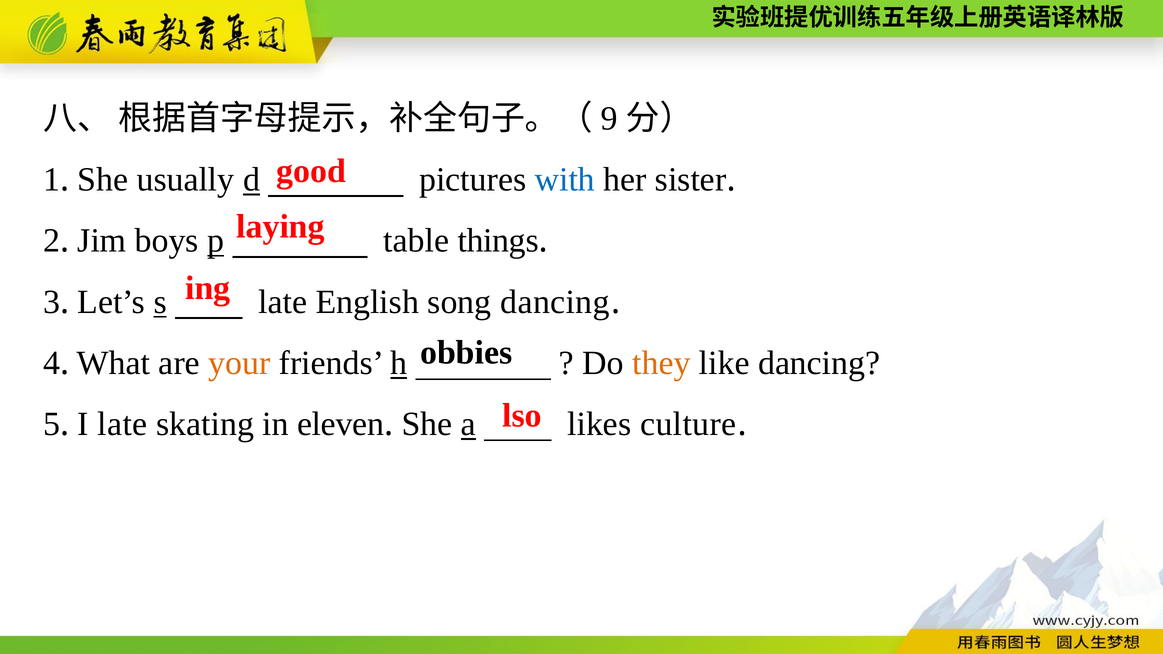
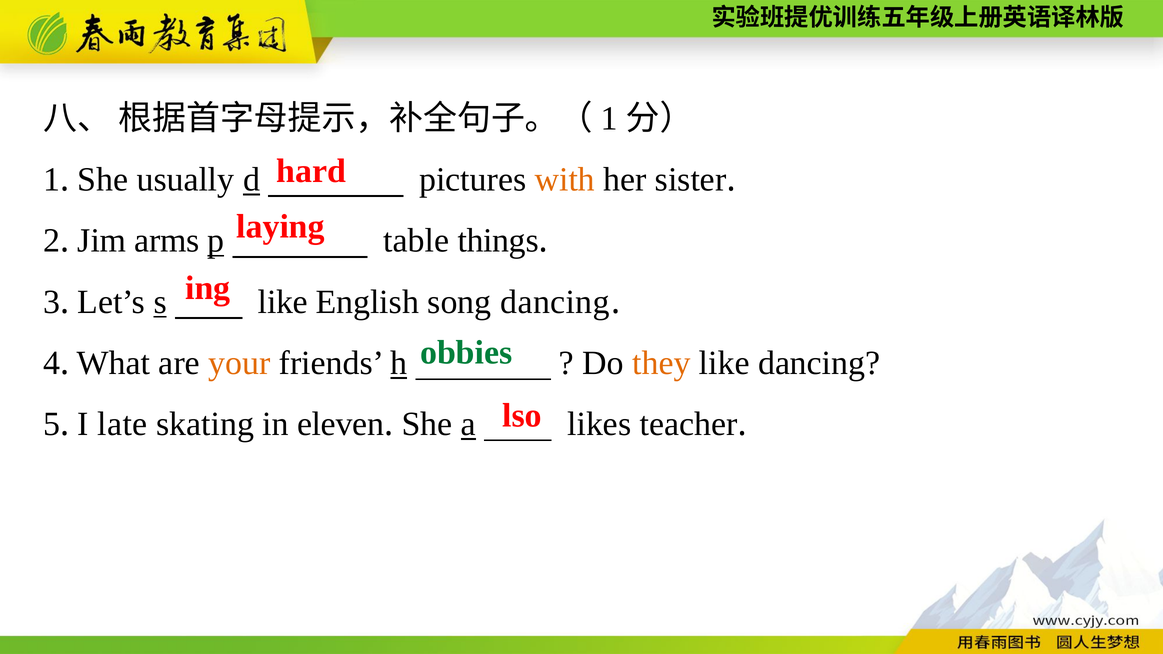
9: 9 -> 1 (609, 119)
good: good -> hard (311, 171)
with colour: blue -> orange (565, 180)
boys: boys -> arms (167, 241)
s late: late -> like (283, 302)
obbies colour: black -> green (466, 353)
culture: culture -> teacher (689, 424)
